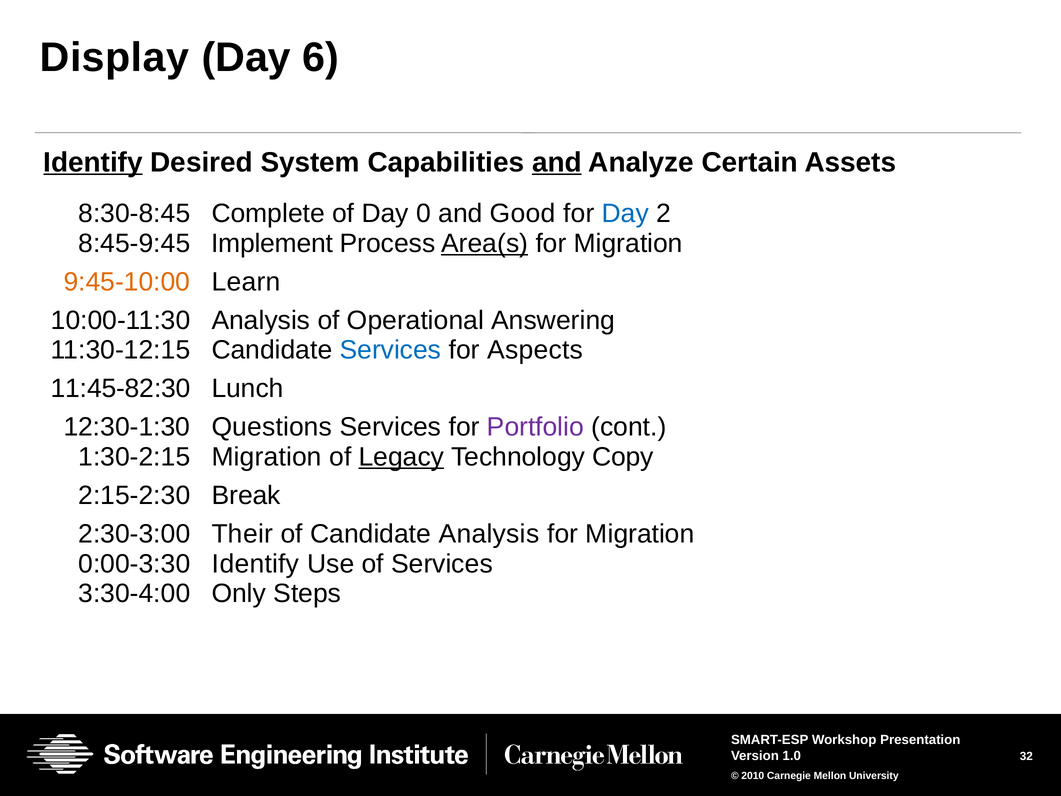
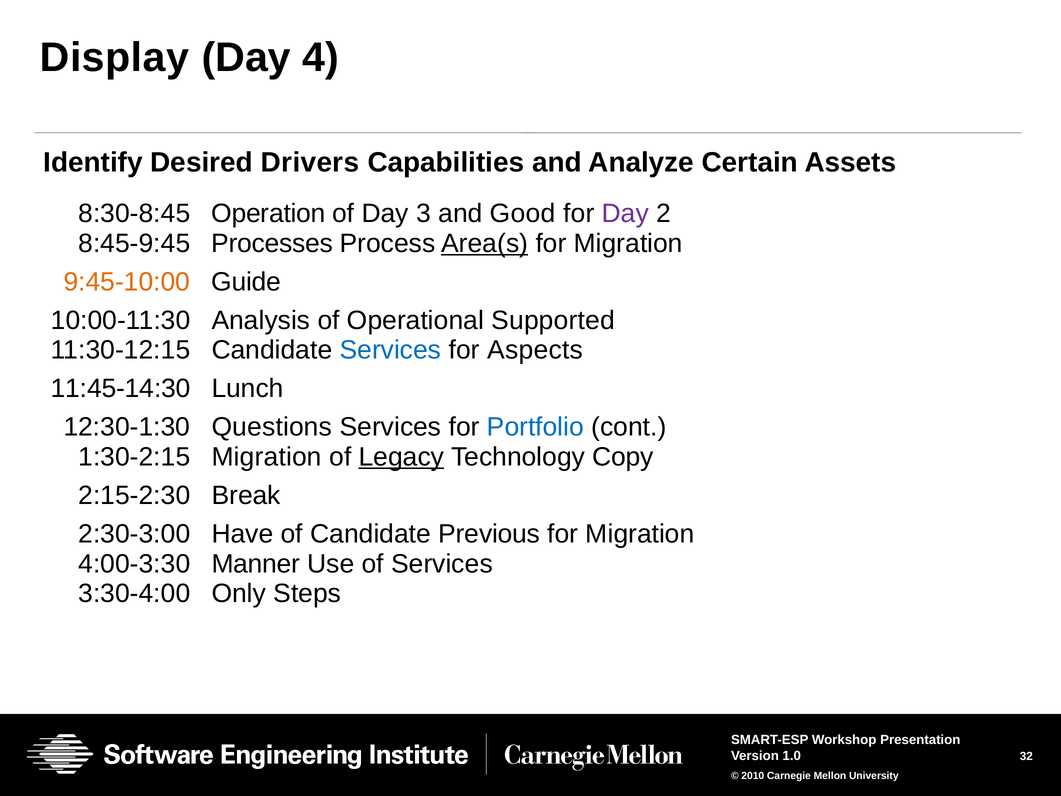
6: 6 -> 4 (321, 57)
Identify underline: present -> none (93, 162)
System: System -> Drivers (310, 162)
and underline: present -> none (557, 162)
Complete: Complete -> Operation (268, 213)
0: 0 -> 3 (423, 213)
Day colour: blue -> purple (625, 213)
Implement: Implement -> Processes (272, 243)
Learn: Learn -> Guide (246, 282)
Answering: Answering -> Supported (553, 320)
11:45-82:30: 11:45-82:30 -> 11:45-14:30 (121, 389)
Portfolio colour: purple -> blue (535, 427)
Their: Their -> Have (242, 534)
Candidate Analysis: Analysis -> Previous (489, 534)
0:00-3:30: 0:00-3:30 -> 4:00-3:30 (134, 564)
Identify: Identify -> Manner (256, 564)
